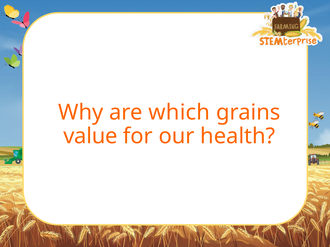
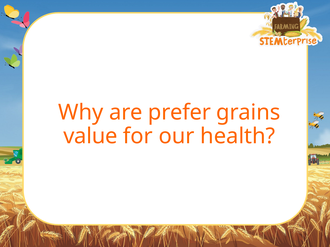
which: which -> prefer (179, 113)
